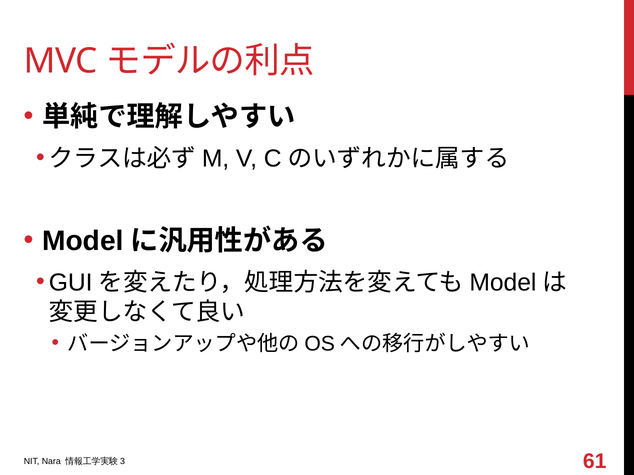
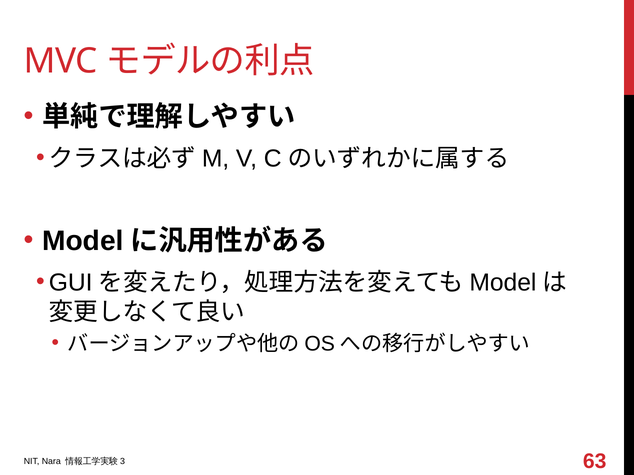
61: 61 -> 63 (595, 462)
